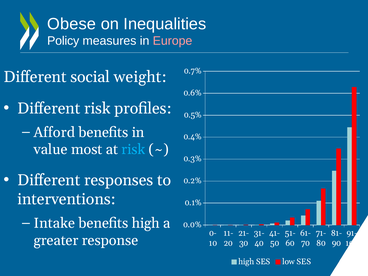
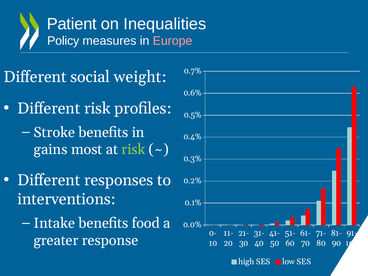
Obese: Obese -> Patient (72, 24)
Afford: Afford -> Stroke (54, 132)
value: value -> gains (51, 150)
risk colour: light blue -> light green (133, 150)
benefits high: high -> food (146, 223)
